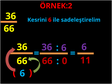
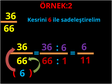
0: 0 -> 1 (65, 61)
